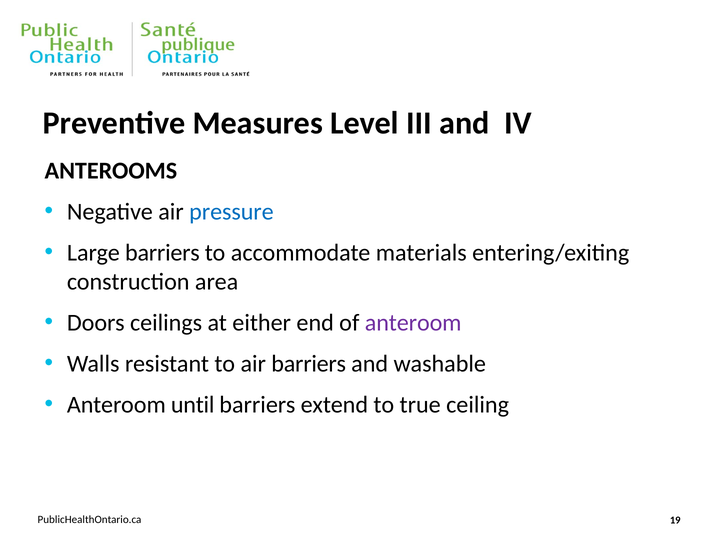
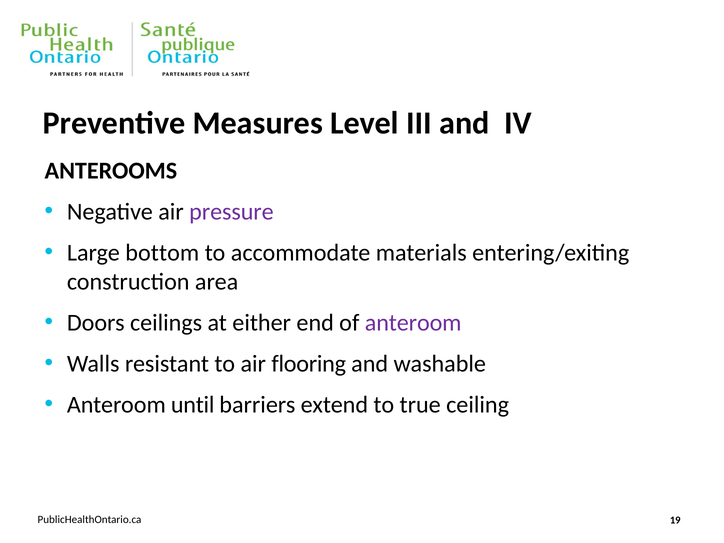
pressure colour: blue -> purple (231, 212)
Large barriers: barriers -> bottom (162, 253)
air barriers: barriers -> flooring (309, 364)
